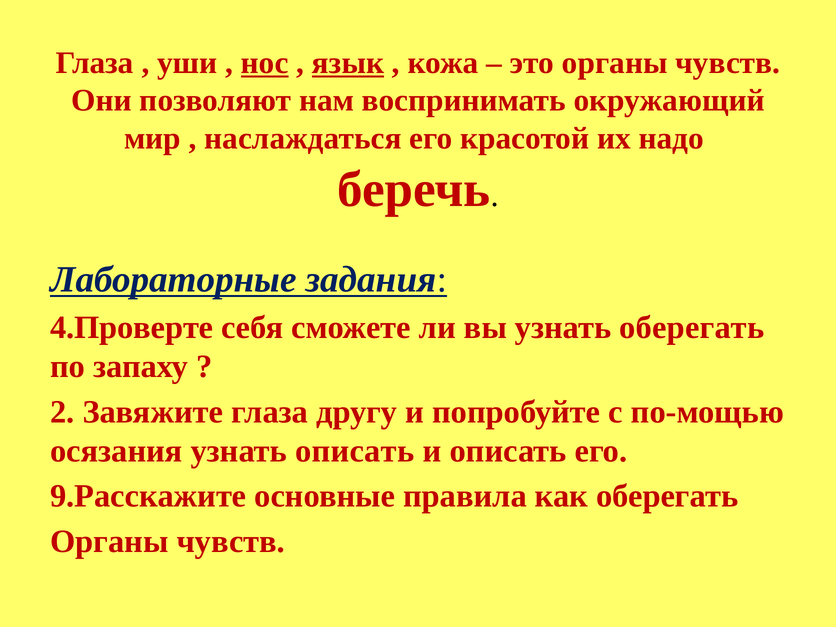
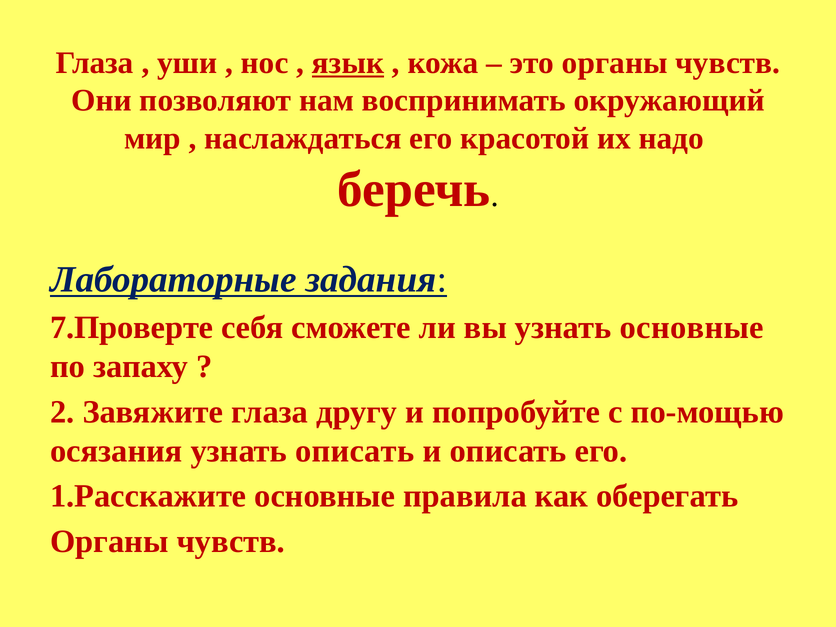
нос underline: present -> none (265, 63)
4.Проверте: 4.Проверте -> 7.Проверте (132, 327)
узнать оберегать: оберегать -> основные (692, 327)
9.Расскажите: 9.Расскажите -> 1.Расскажите (148, 496)
